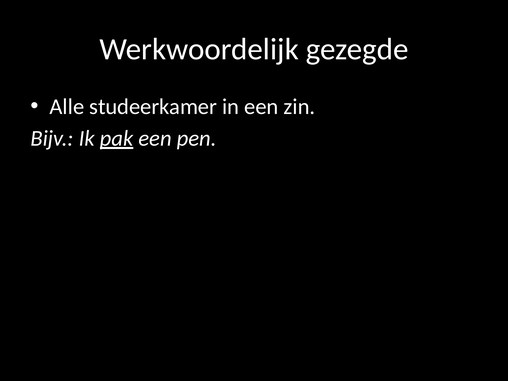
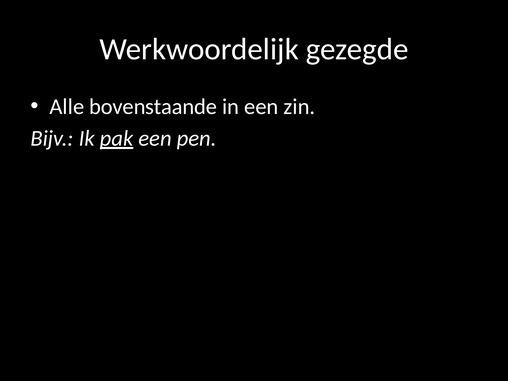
studeerkamer: studeerkamer -> bovenstaande (153, 107)
